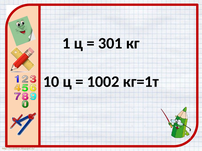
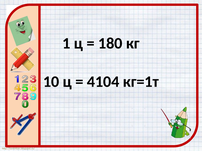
301: 301 -> 180 (110, 43)
1002: 1002 -> 4104 (103, 82)
